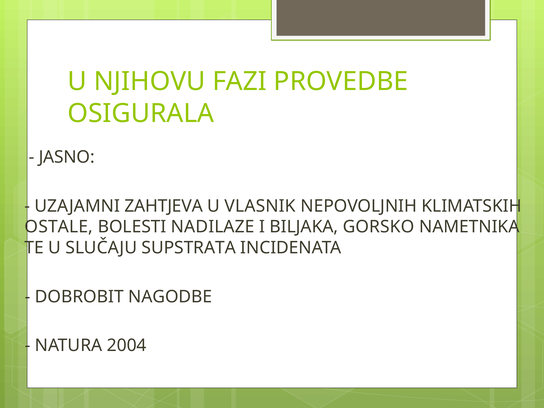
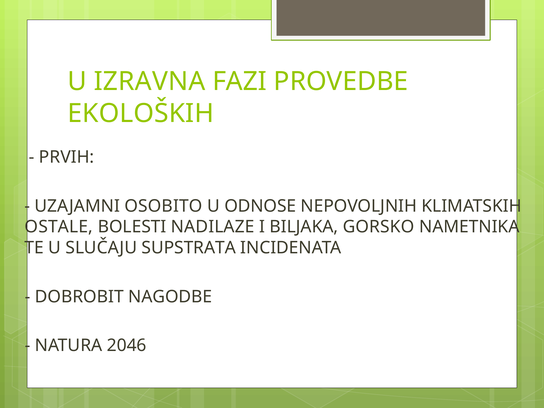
NJIHOVU: NJIHOVU -> IZRAVNA (150, 82)
OSIGURALA: OSIGURALA -> EKOLOŠKIH (141, 113)
JASNO: JASNO -> PRVIH (67, 157)
ZAHTJEVA: ZAHTJEVA -> OSOBITO (163, 206)
VLASNIK: VLASNIK -> ODNOSE (260, 206)
2004: 2004 -> 2046 (127, 346)
